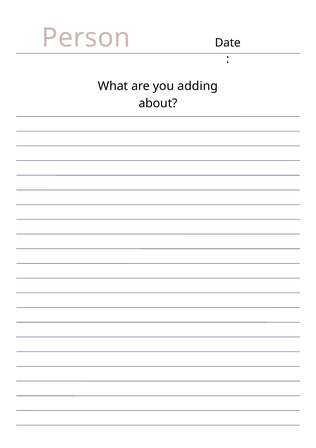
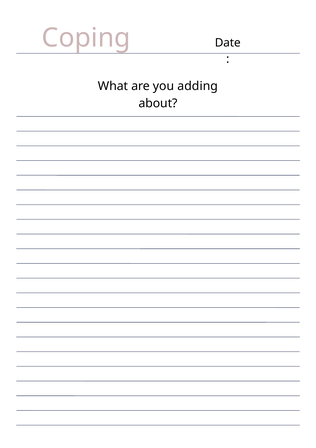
Person: Person -> Coping (86, 38)
